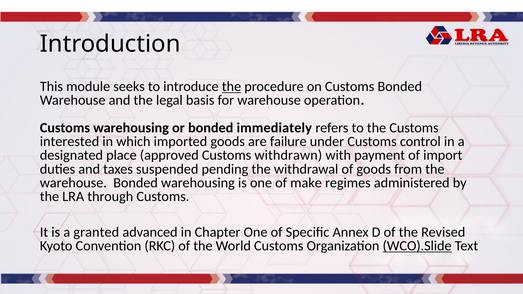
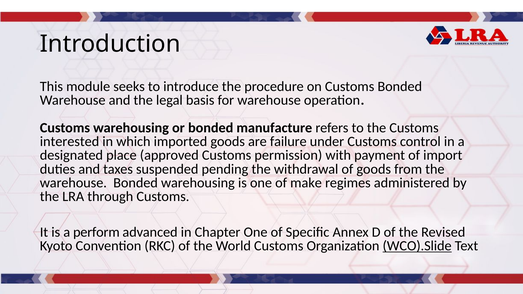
the underline: present -> none (232, 87)
immediately: immediately -> manufacture (274, 128)
withdrawn: withdrawn -> permission (288, 155)
granted: granted -> perform (96, 232)
